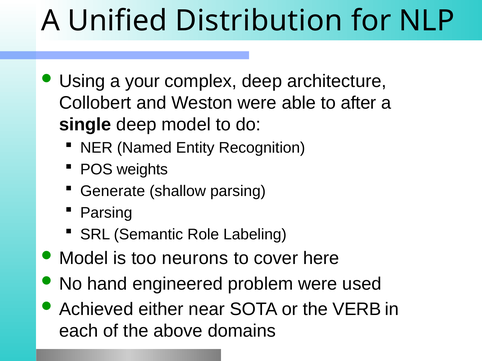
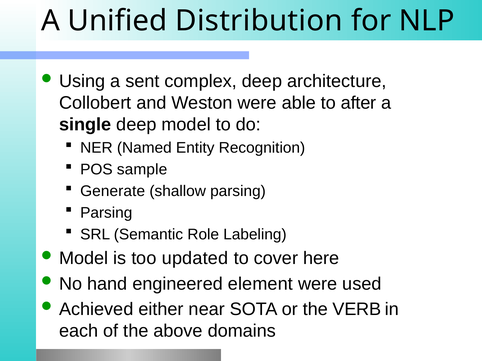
your: your -> sent (142, 81)
weights: weights -> sample (142, 170)
neurons: neurons -> updated (195, 259)
problem: problem -> element (260, 284)
